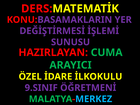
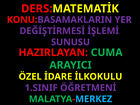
9.SINIF: 9.SINIF -> 1.SINIF (41, 88)
